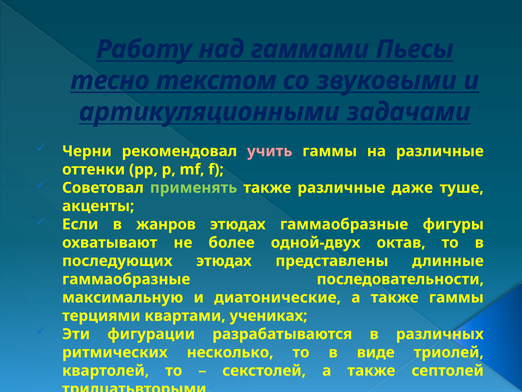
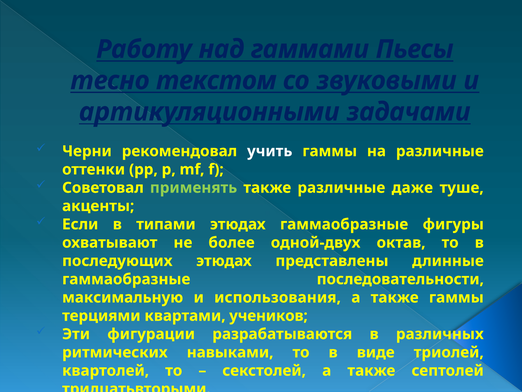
учить colour: pink -> white (270, 151)
жанров: жанров -> типами (166, 224)
диатонические: диатонические -> использования (278, 297)
учениках: учениках -> учеников (268, 315)
несколько: несколько -> навыками (230, 352)
